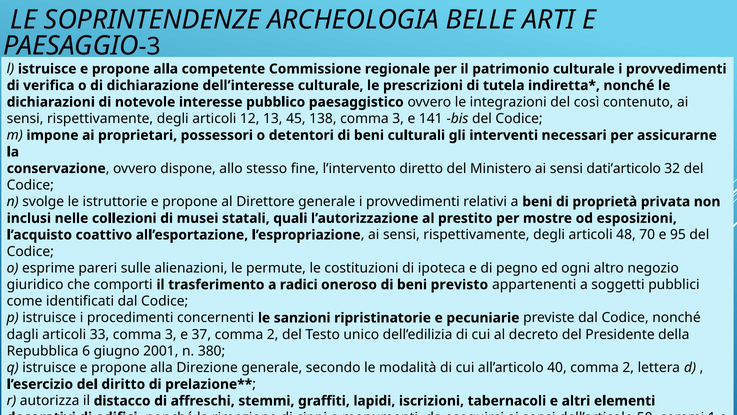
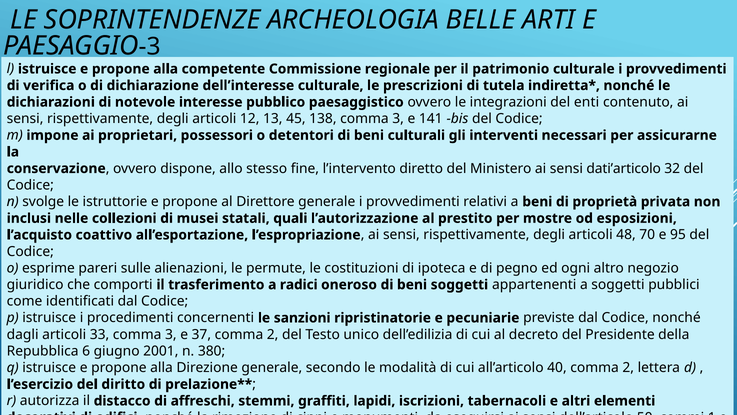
così: così -> enti (587, 102)
beni previsto: previsto -> soggetti (459, 284)
